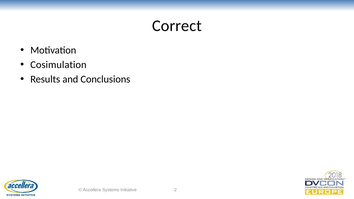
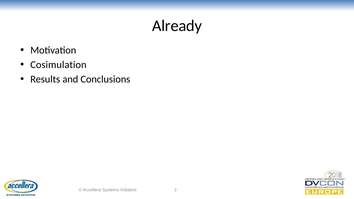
Correct: Correct -> Already (177, 26)
